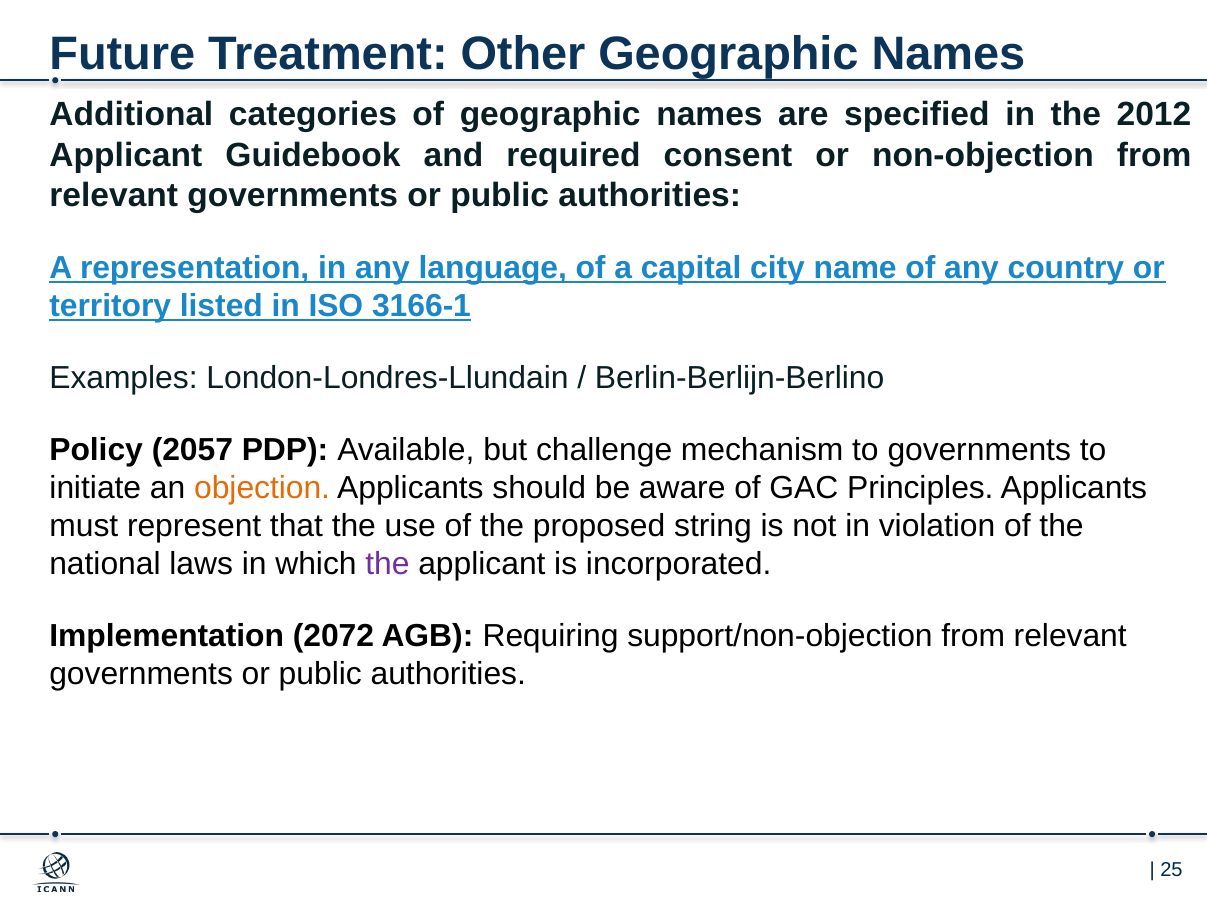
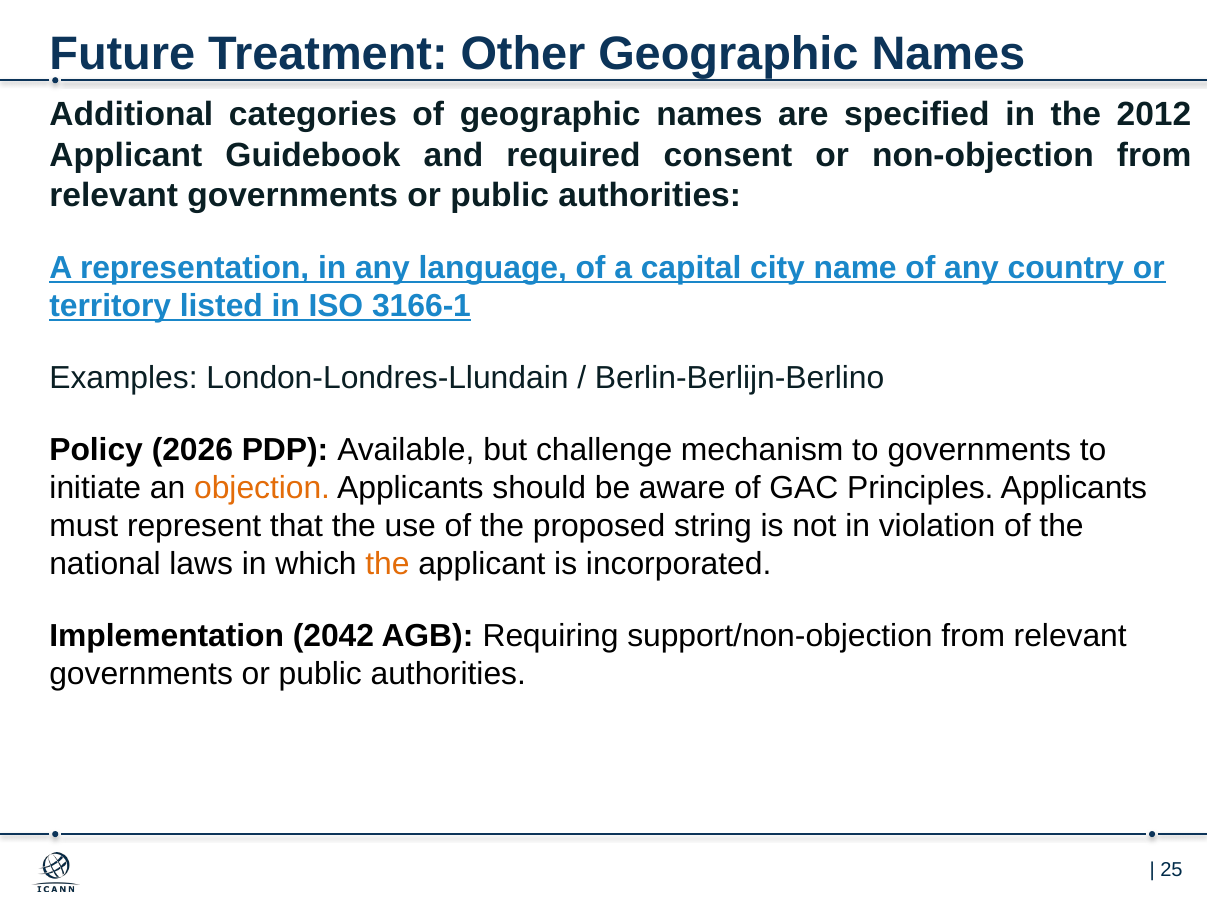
2057: 2057 -> 2026 (192, 450)
the colour: purple -> orange (387, 564)
2072: 2072 -> 2042 (333, 636)
